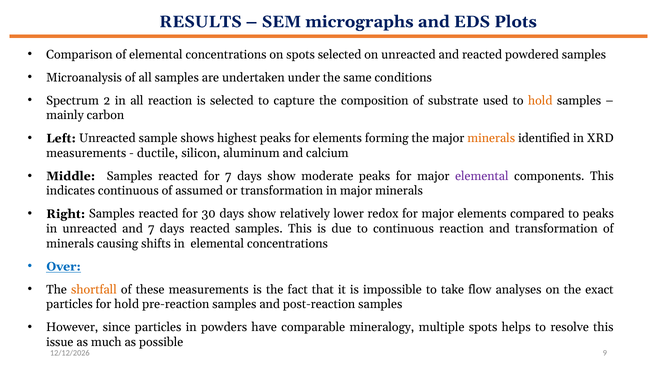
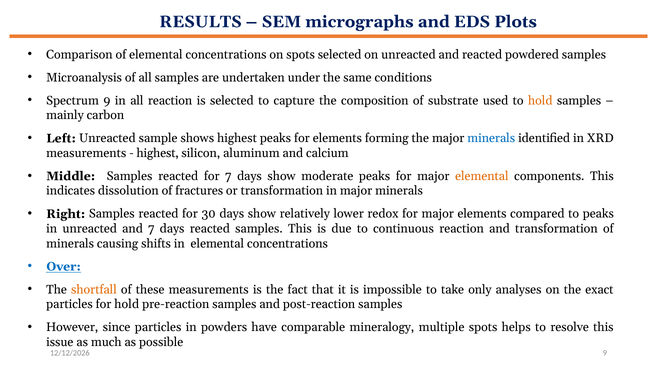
Spectrum 2: 2 -> 9 (107, 100)
minerals colour: orange -> blue (491, 138)
ductile: ductile -> highest (158, 153)
elemental colour: purple -> orange (482, 176)
indicates continuous: continuous -> dissolution (128, 191)
assumed: assumed -> fractures (199, 191)
flow: flow -> only (480, 289)
